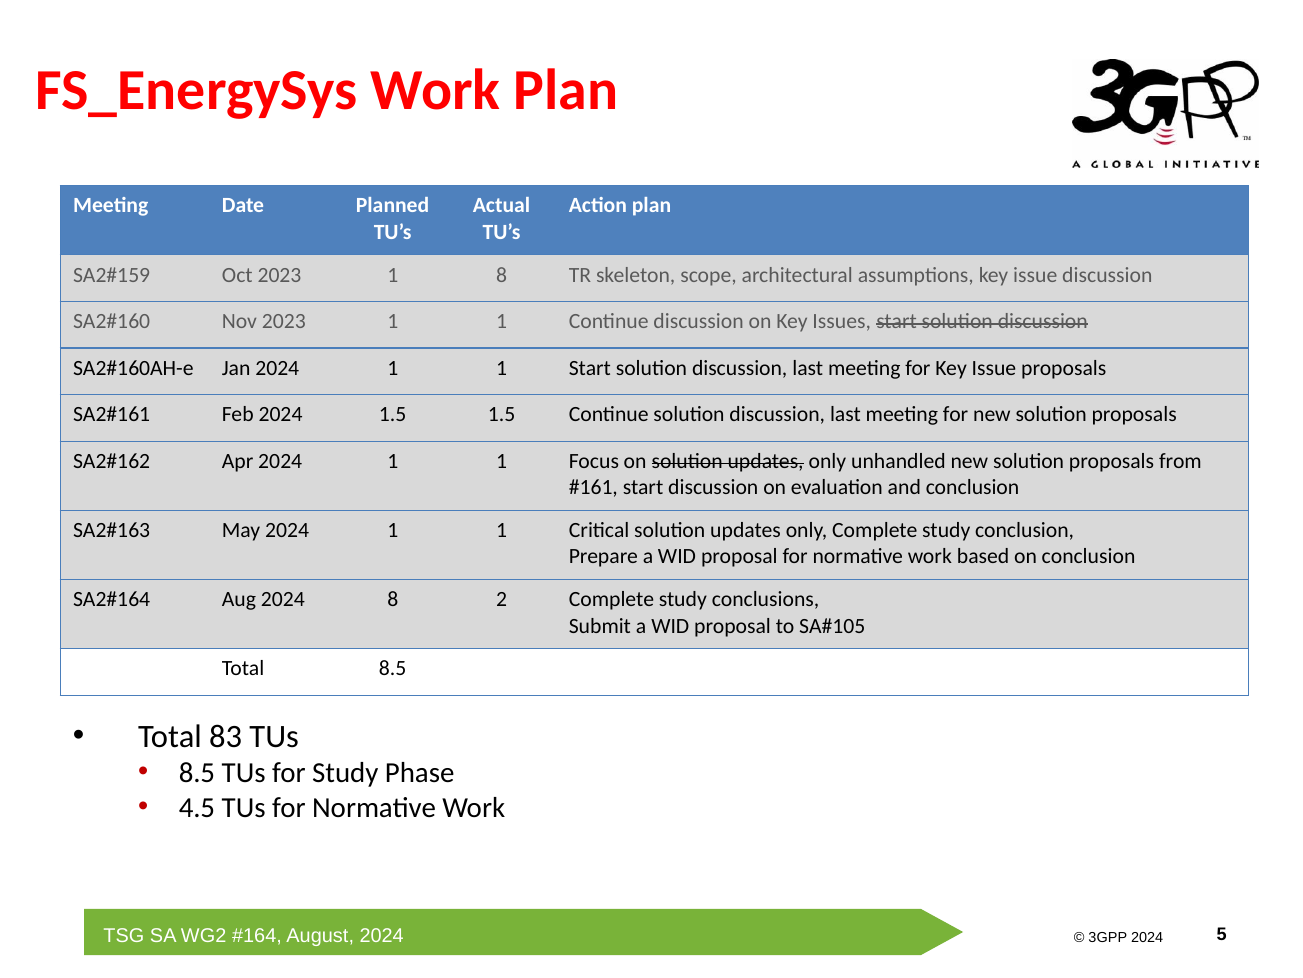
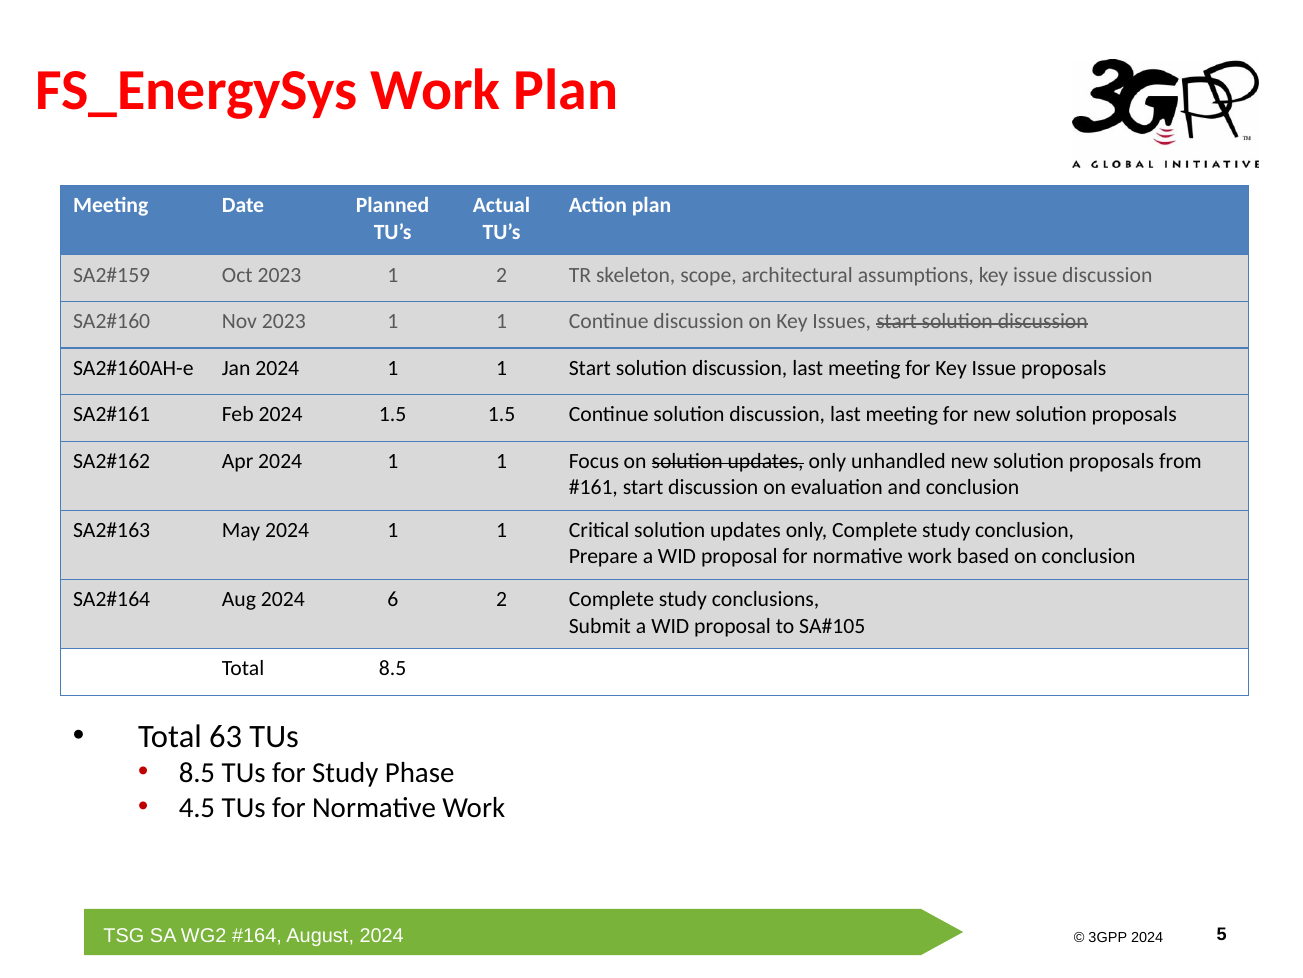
1 8: 8 -> 2 (502, 275)
2024 8: 8 -> 6 (393, 599)
83: 83 -> 63 (226, 736)
